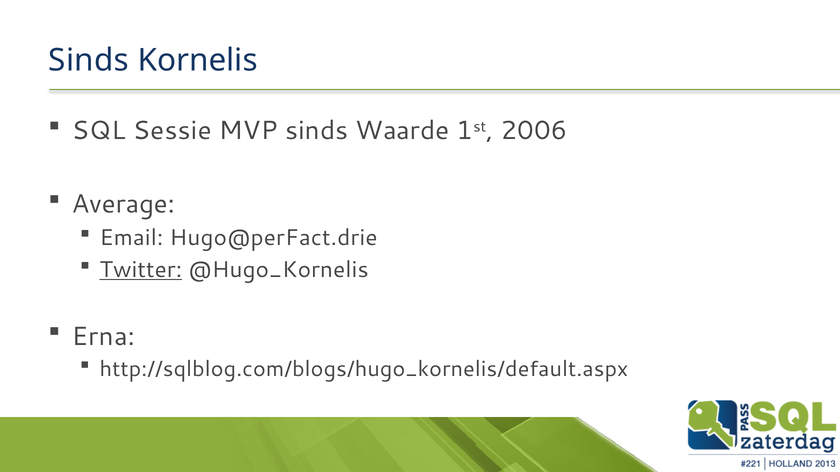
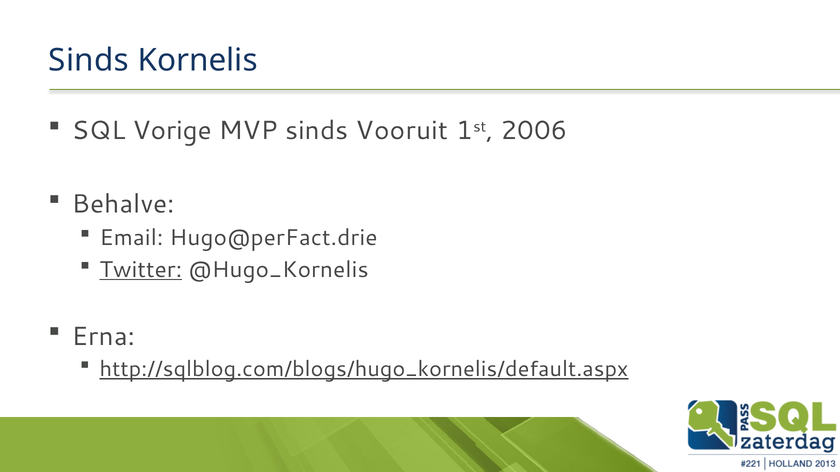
Sessie: Sessie -> Vorige (172, 131)
Waarde: Waarde -> Vooruit (402, 131)
Average: Average -> Behalve (123, 204)
http://sqlblog.com/blogs/hugo_kornelis/default.aspx underline: none -> present (364, 370)
